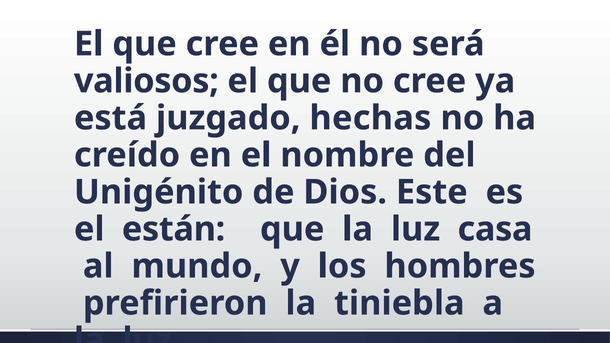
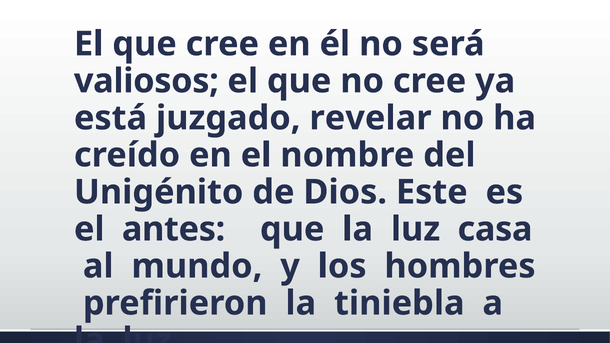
hechas: hechas -> revelar (371, 118)
están: están -> antes (174, 229)
